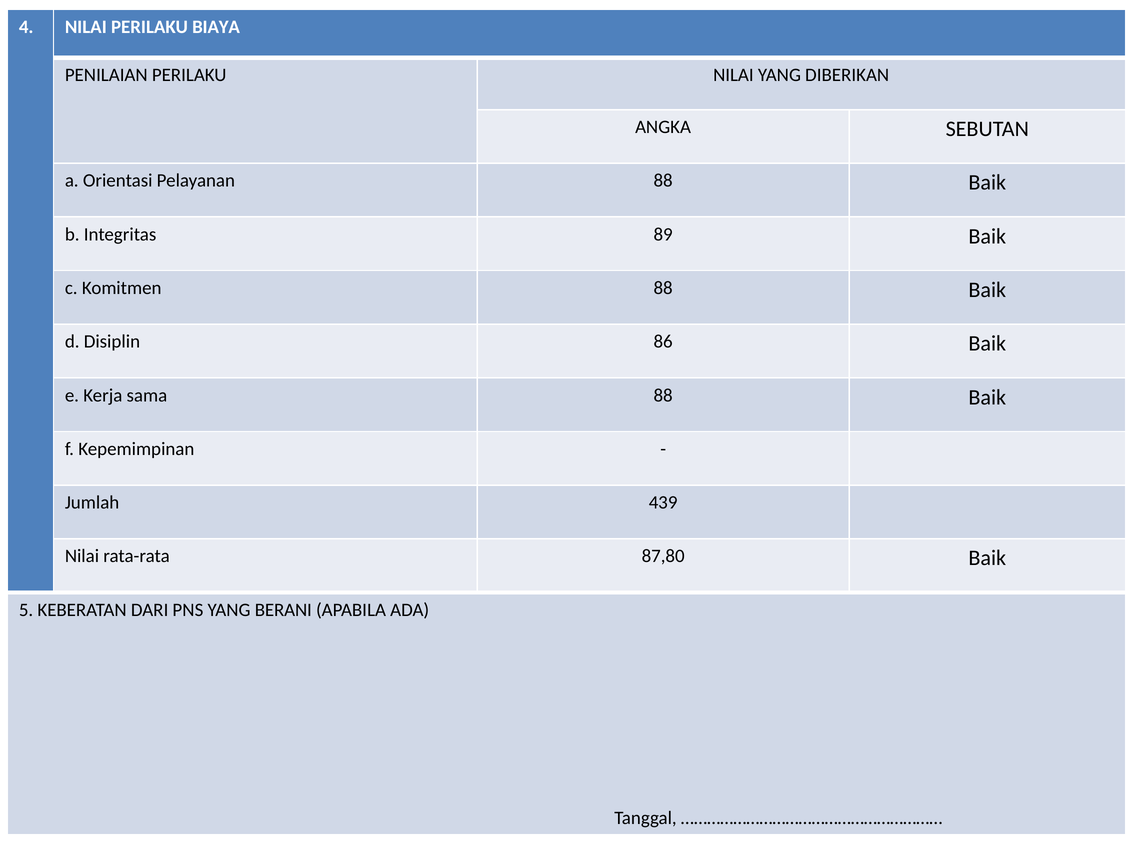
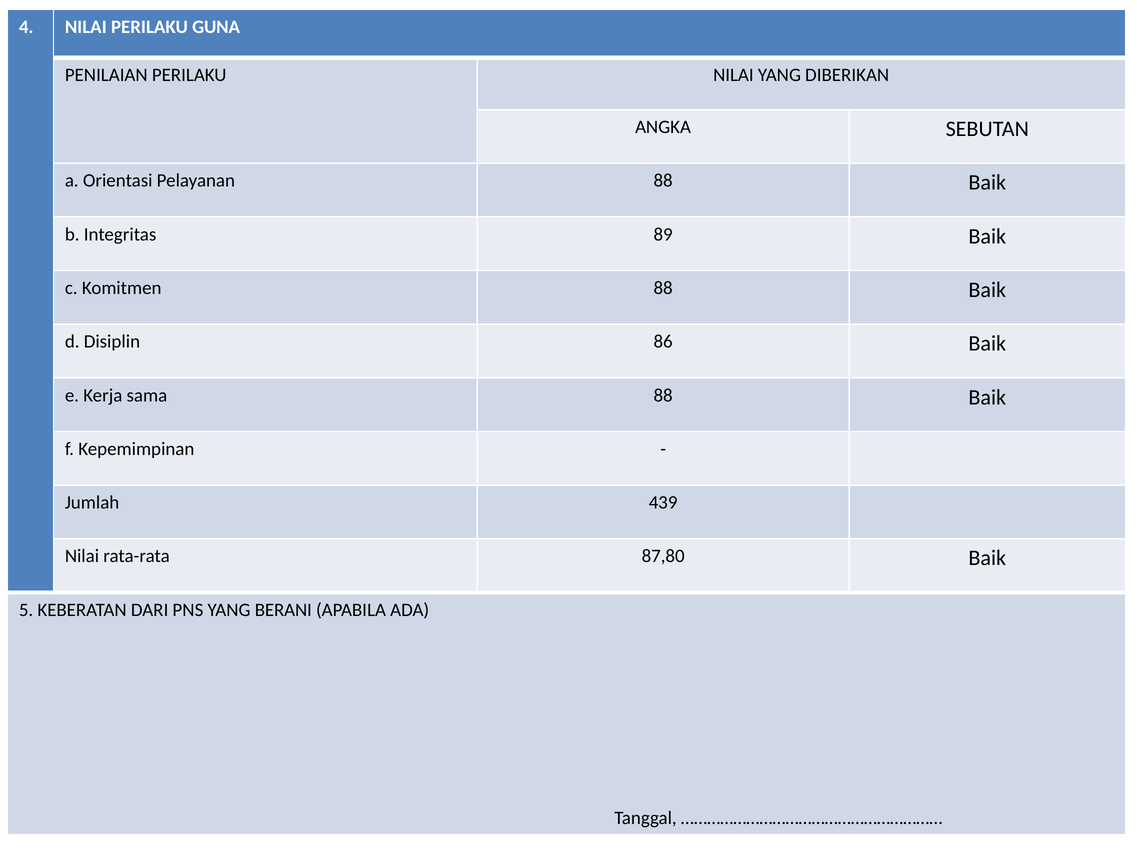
BIAYA: BIAYA -> GUNA (216, 27)
